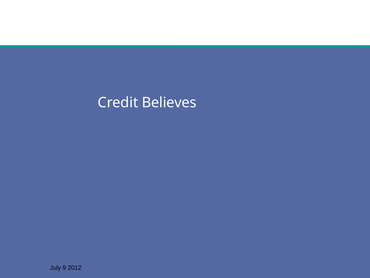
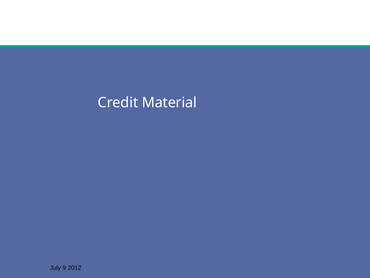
Believes: Believes -> Material (169, 102)
